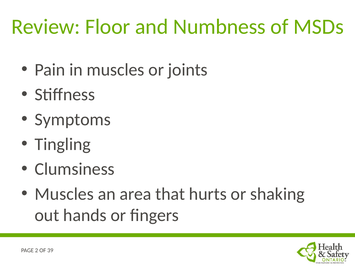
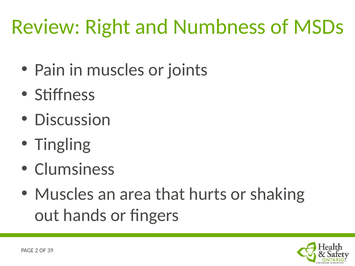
Floor: Floor -> Right (108, 27)
Symptoms: Symptoms -> Discussion (73, 120)
